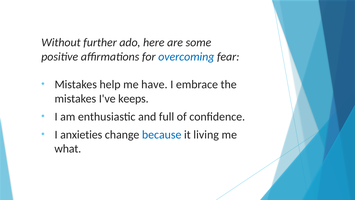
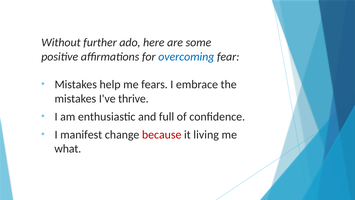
have: have -> fears (154, 84)
keeps: keeps -> thrive (133, 99)
anxieties: anxieties -> manifest (81, 134)
because colour: blue -> red (162, 134)
